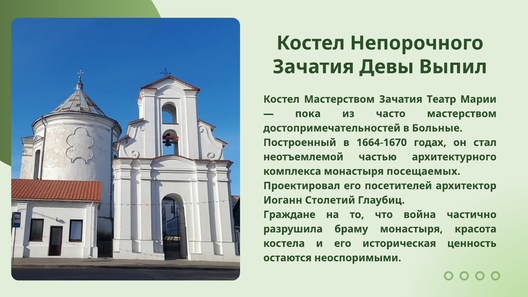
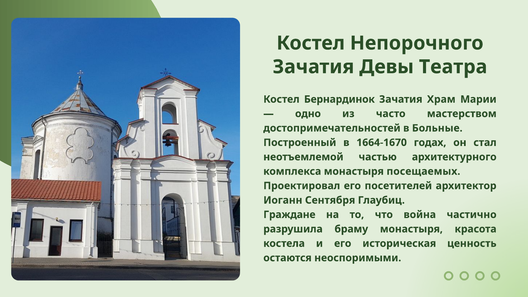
Выпил: Выпил -> Театра (453, 67)
Костел Мастерством: Мастерством -> Бернардинок (339, 99)
Театр: Театр -> Храм (441, 99)
пока: пока -> одно (308, 114)
Столетий: Столетий -> Сентября (330, 200)
